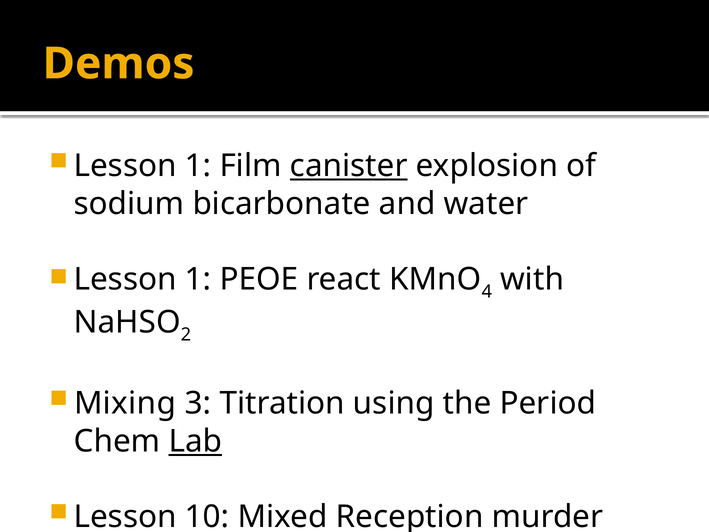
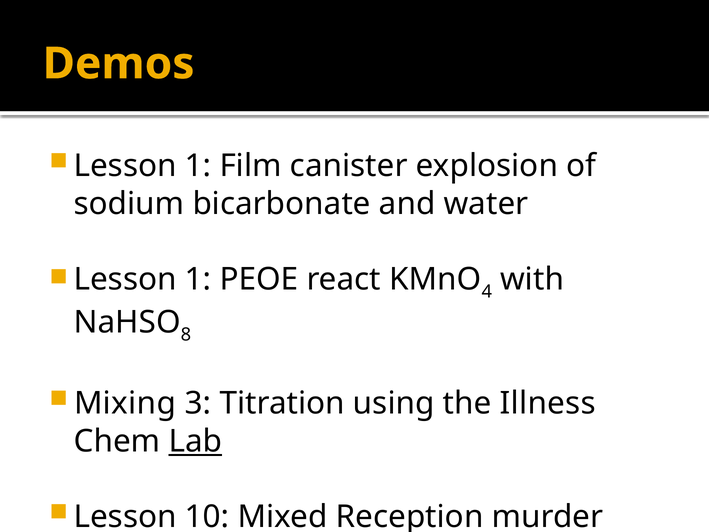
canister underline: present -> none (349, 166)
2: 2 -> 8 (186, 335)
Period: Period -> Illness (548, 403)
